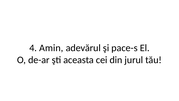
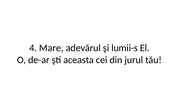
Amin: Amin -> Mare (51, 48)
pace-s: pace-s -> lumii-s (125, 48)
